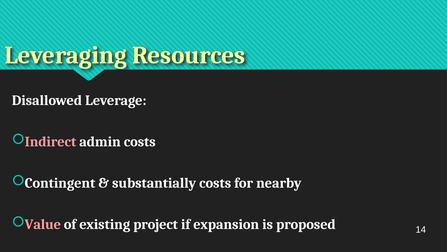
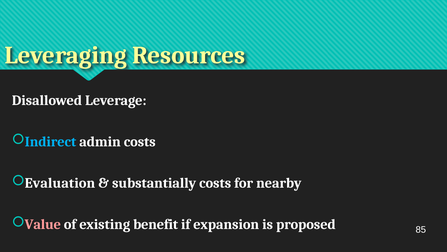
Indirect colour: pink -> light blue (50, 141)
Contingent: Contingent -> Evaluation (60, 183)
project: project -> benefit (156, 224)
14: 14 -> 85 (421, 229)
